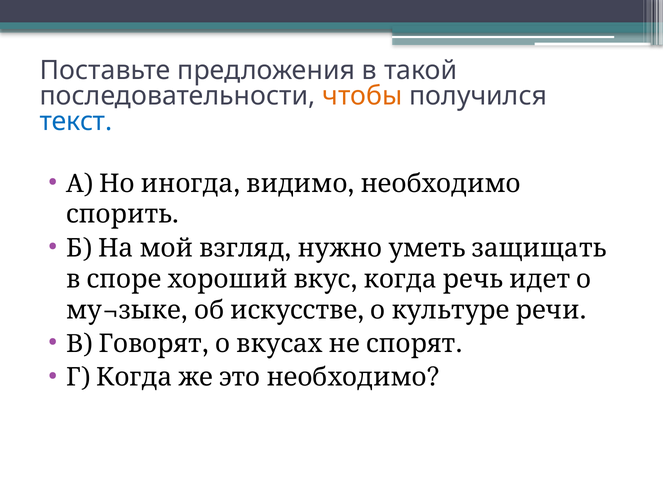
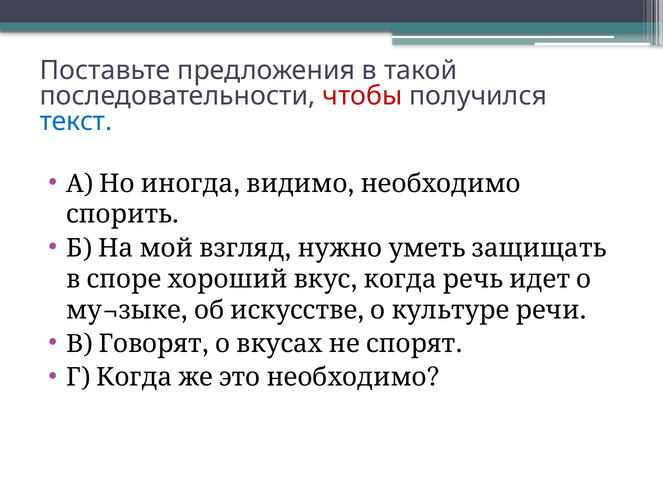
чтобы colour: orange -> red (362, 96)
